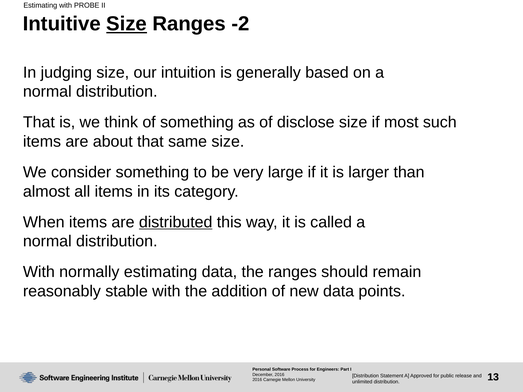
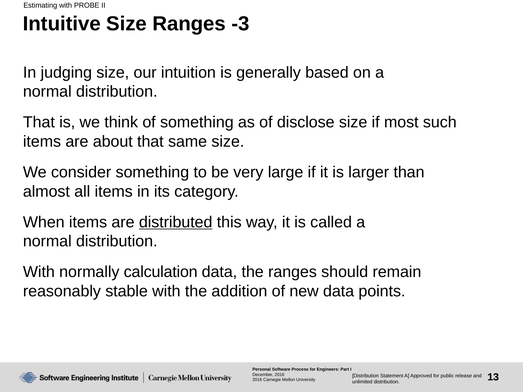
Size underline: present -> none (127, 24)
-2: -2 -> -3 (241, 24)
normally estimating: estimating -> calculation (161, 272)
